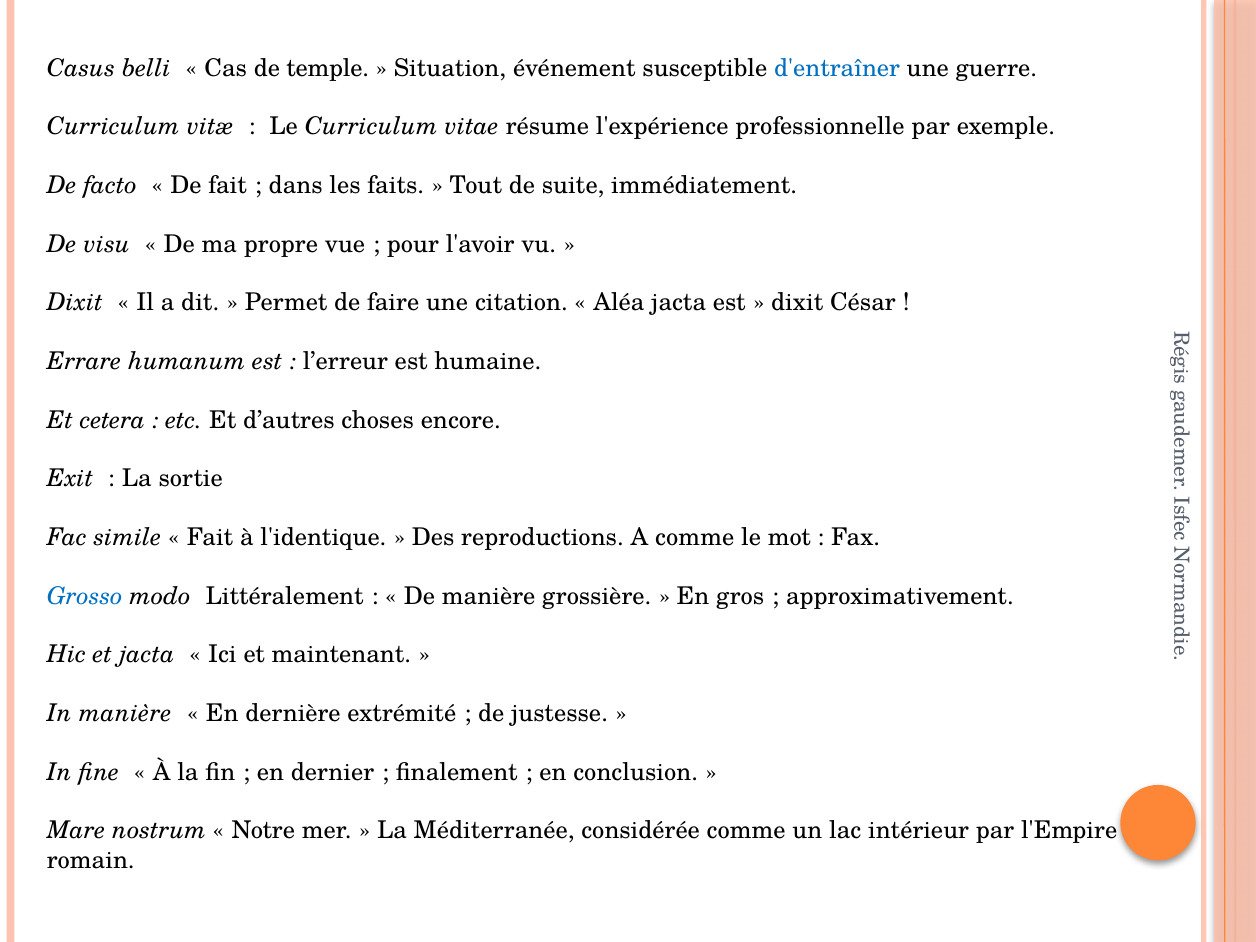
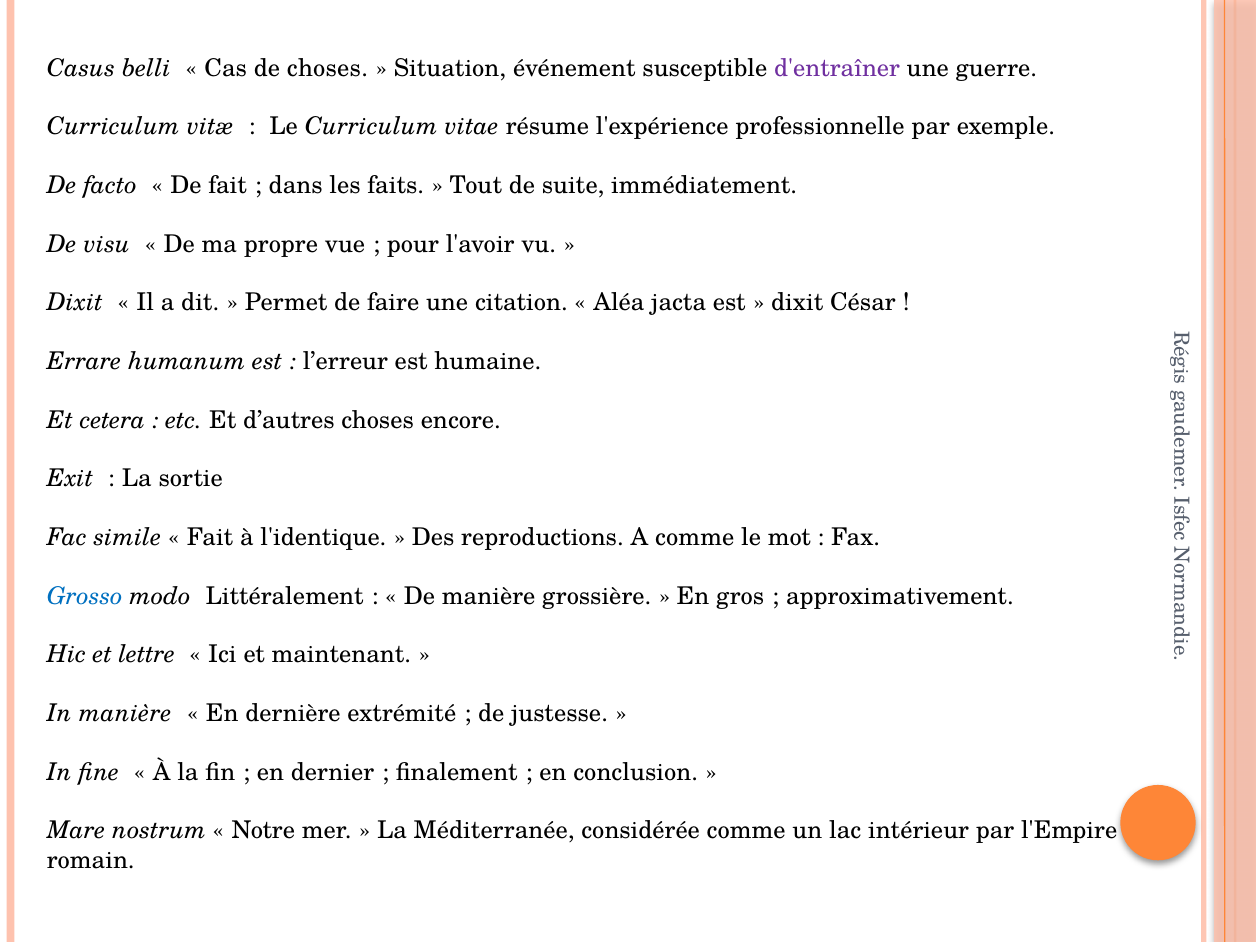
de temple: temple -> choses (328, 68)
d'entraîner colour: blue -> purple (837, 68)
et jacta: jacta -> lettre (147, 655)
